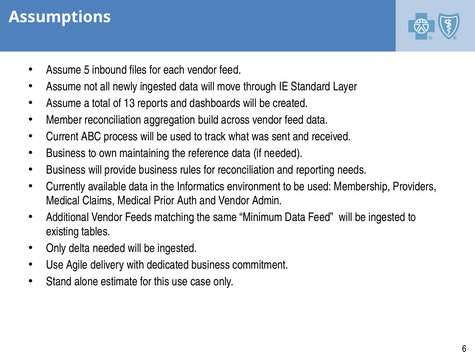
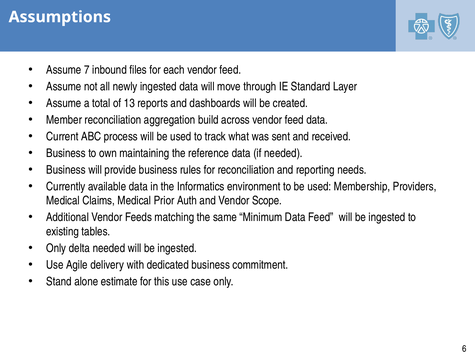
5: 5 -> 7 (87, 70)
Admin: Admin -> Scope (267, 200)
